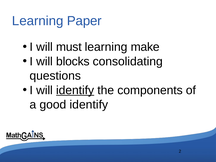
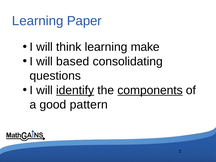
must: must -> think (69, 47)
blocks: blocks -> based (73, 61)
components underline: none -> present (150, 90)
good identify: identify -> pattern (89, 105)
